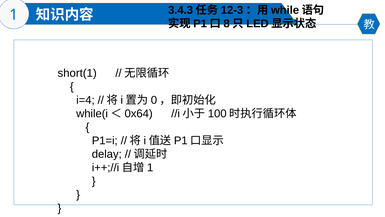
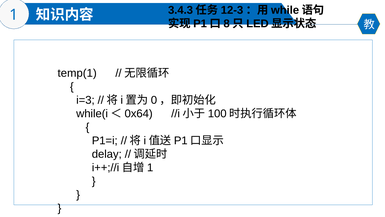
short(1: short(1 -> temp(1 (77, 73)
i=4: i=4 -> i=3 (85, 100)
